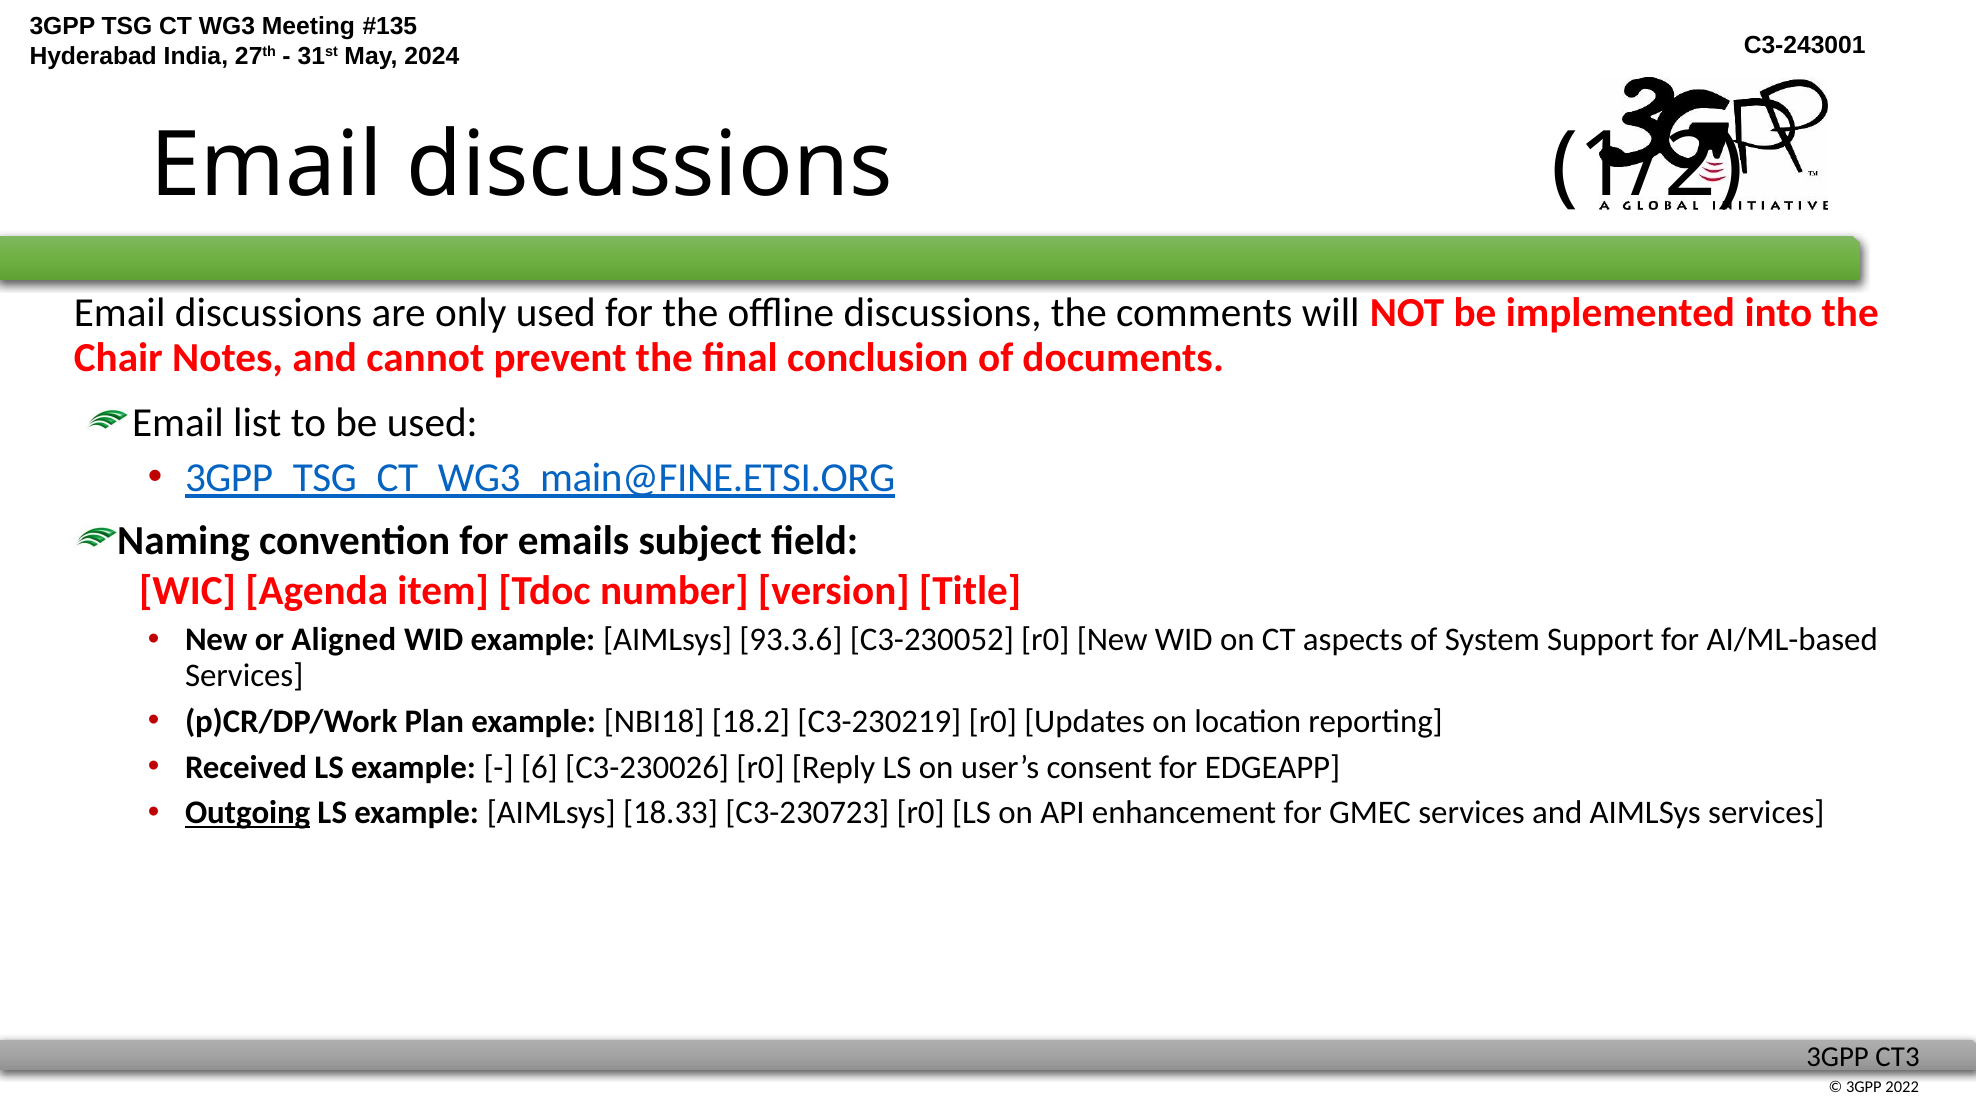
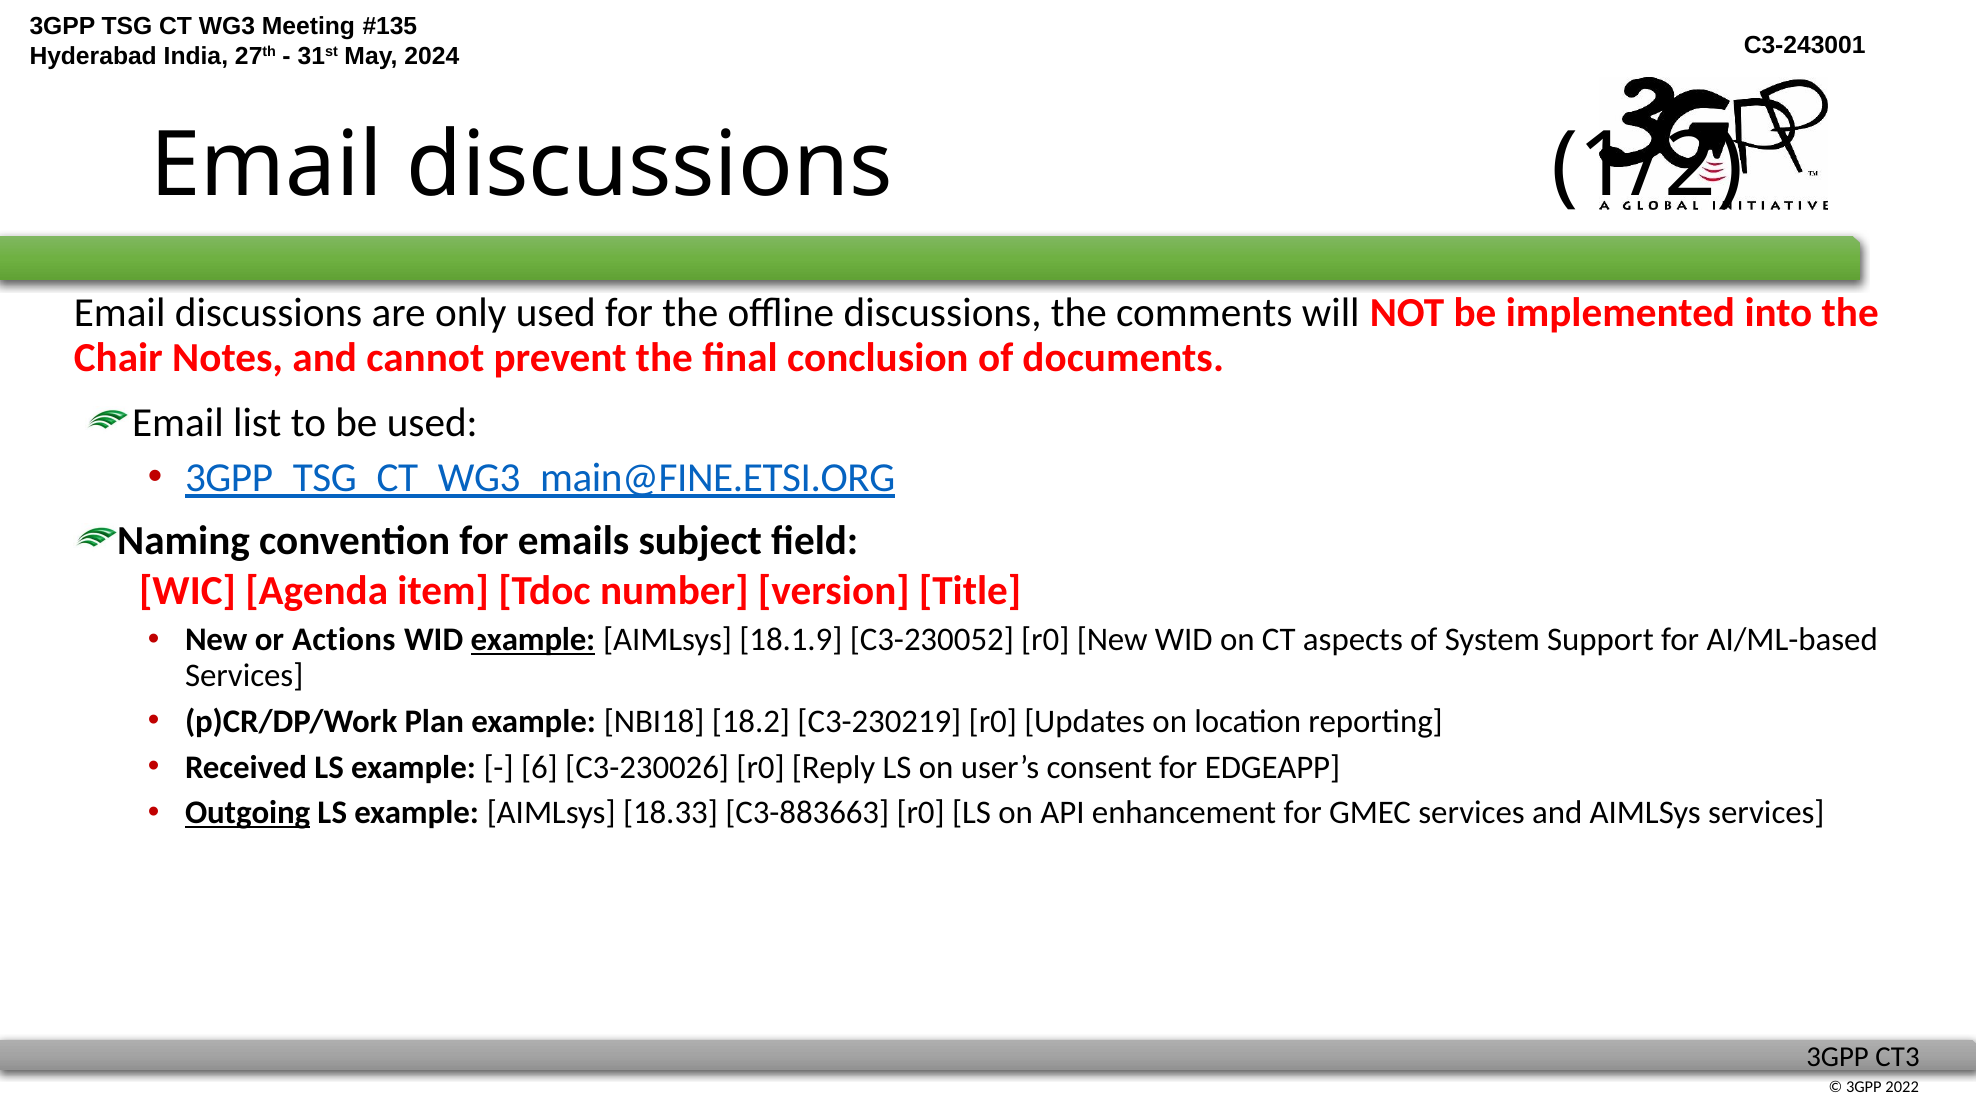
Aligned: Aligned -> Actions (344, 640)
example underline: none -> present (533, 640)
93.3.6: 93.3.6 -> 18.1.9 (791, 640)
C3-230723: C3-230723 -> C3-883663 (807, 813)
